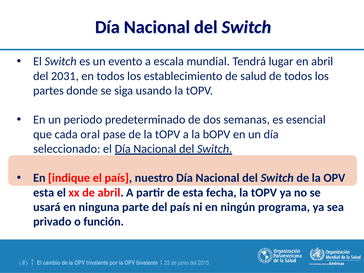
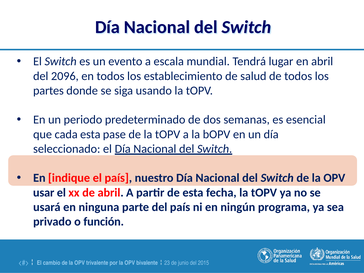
2031: 2031 -> 2096 (65, 76)
cada oral: oral -> esta (90, 134)
esta: esta -> usar (44, 193)
